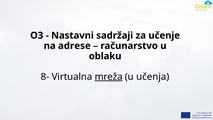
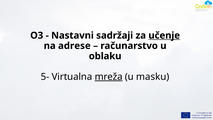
učenje underline: none -> present (164, 35)
8-: 8- -> 5- (45, 77)
učenja: učenja -> masku (153, 77)
